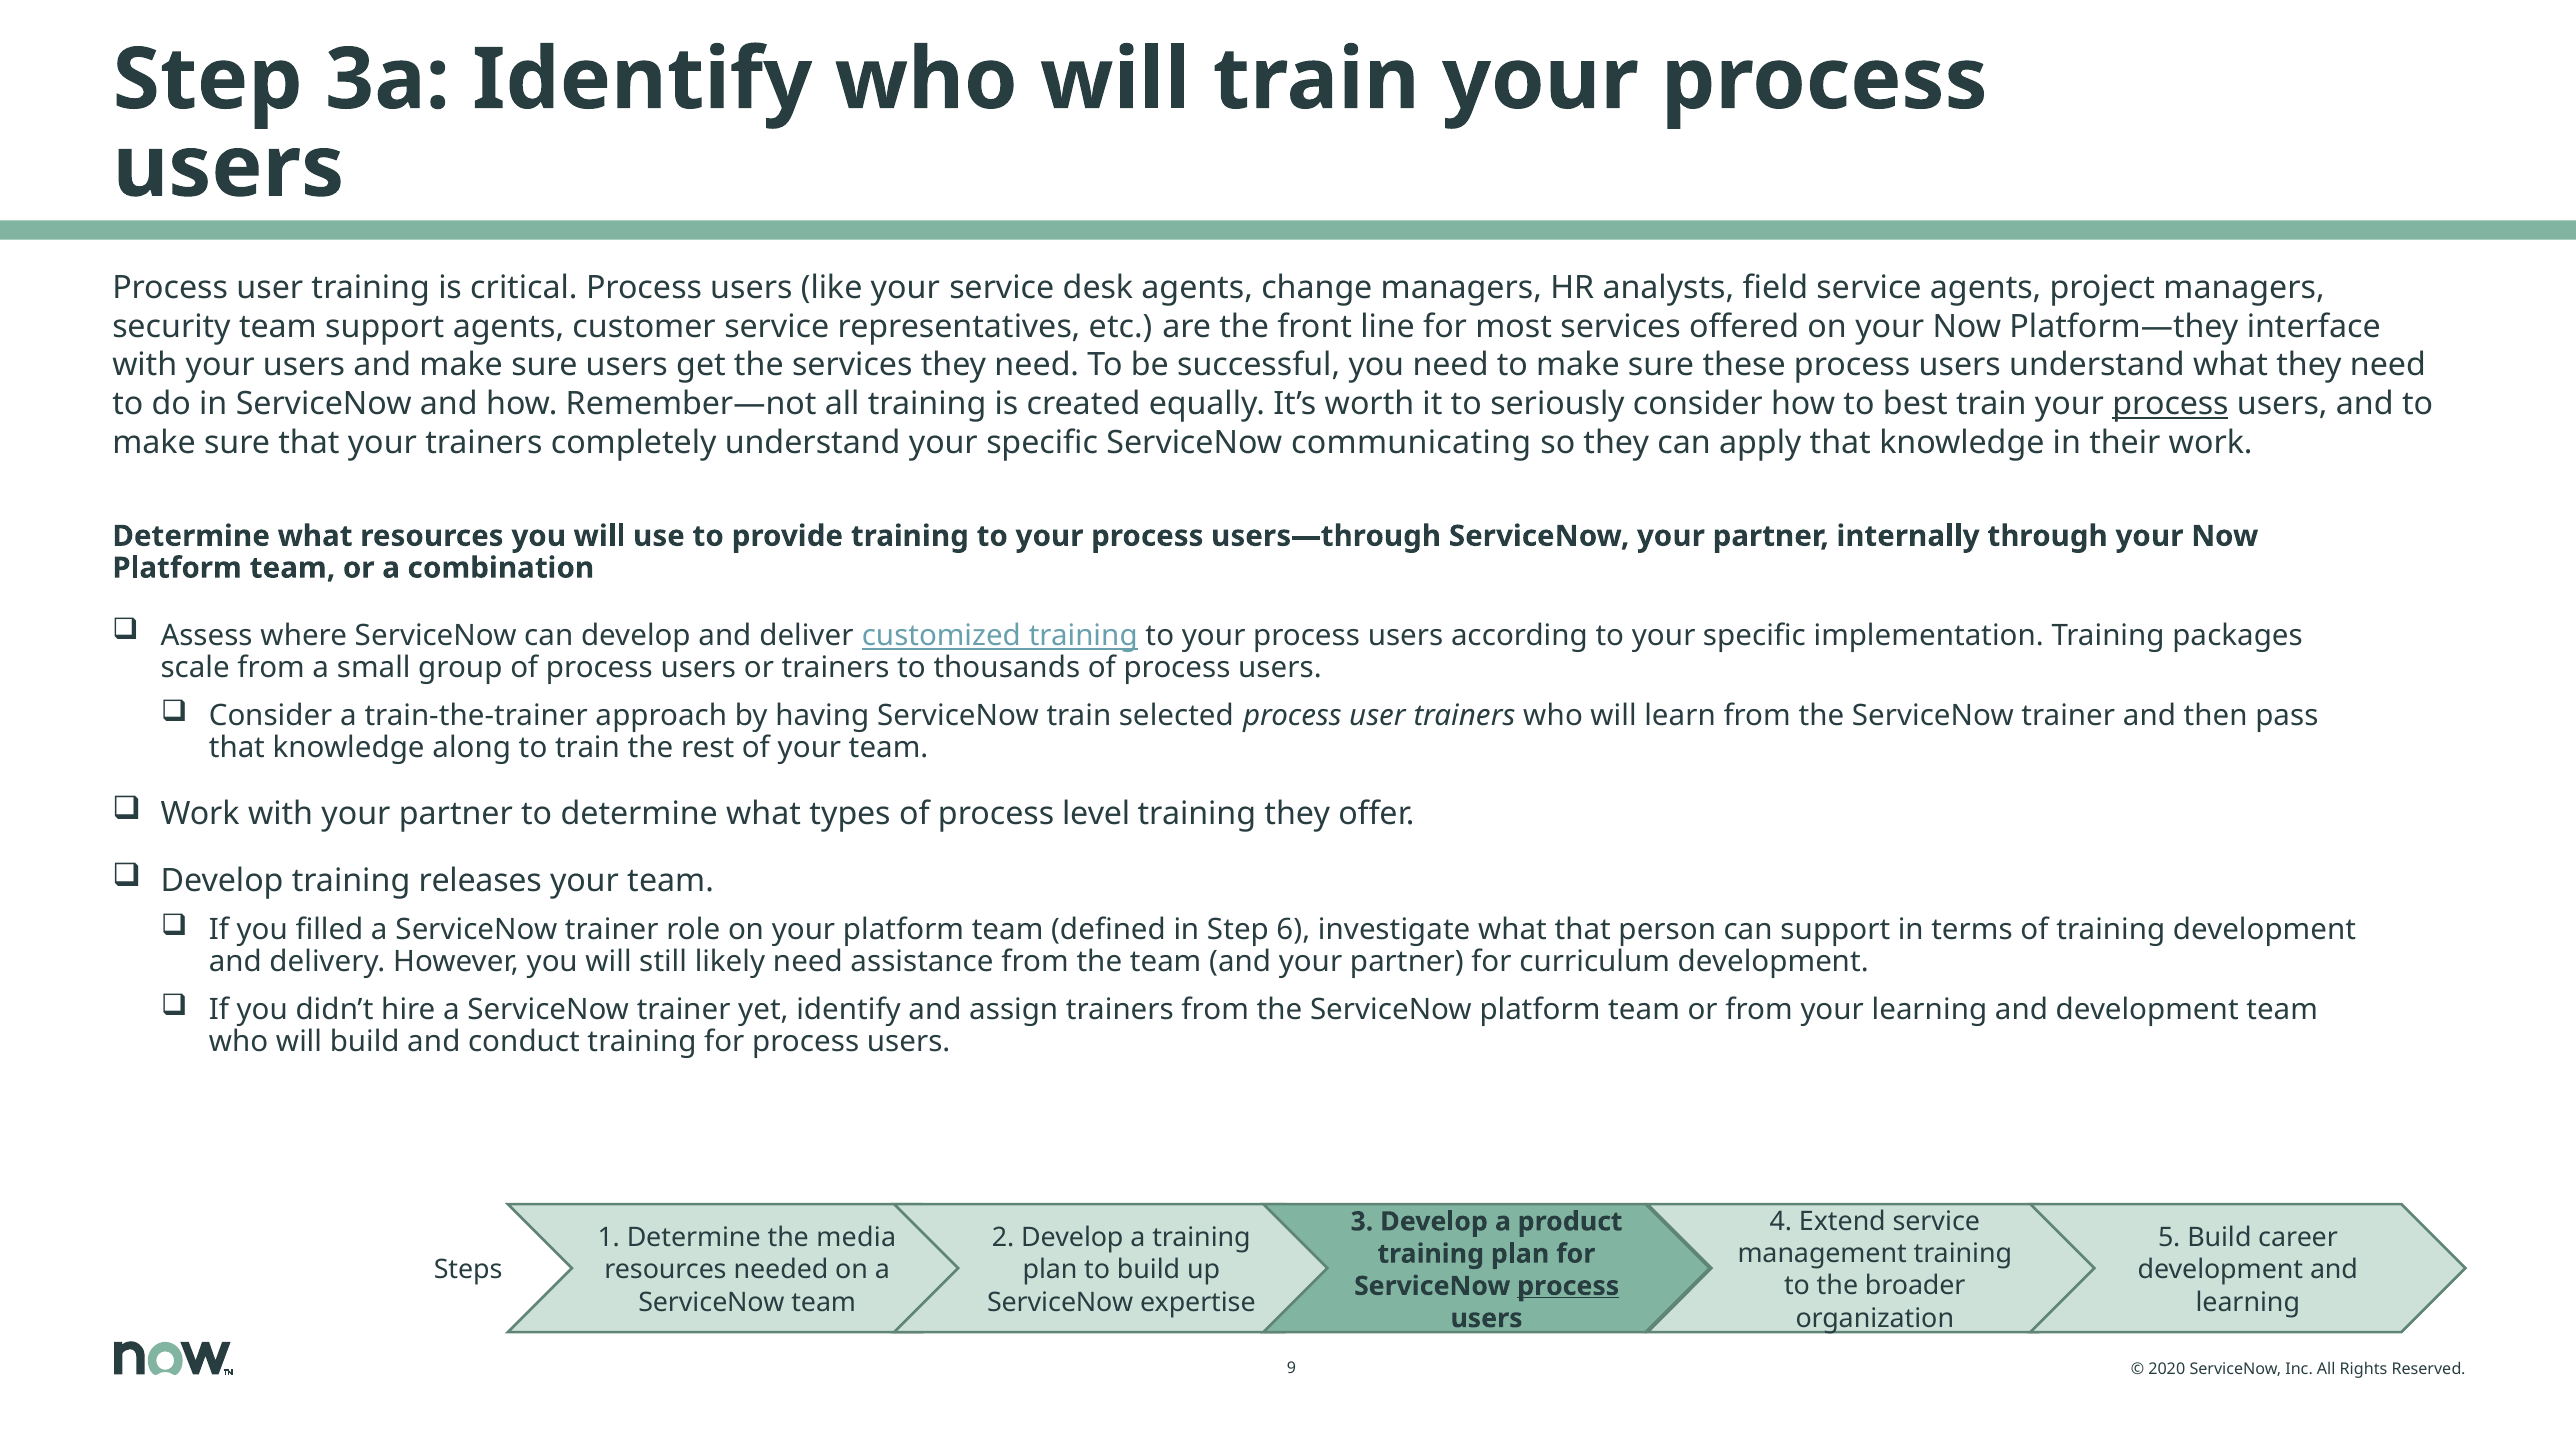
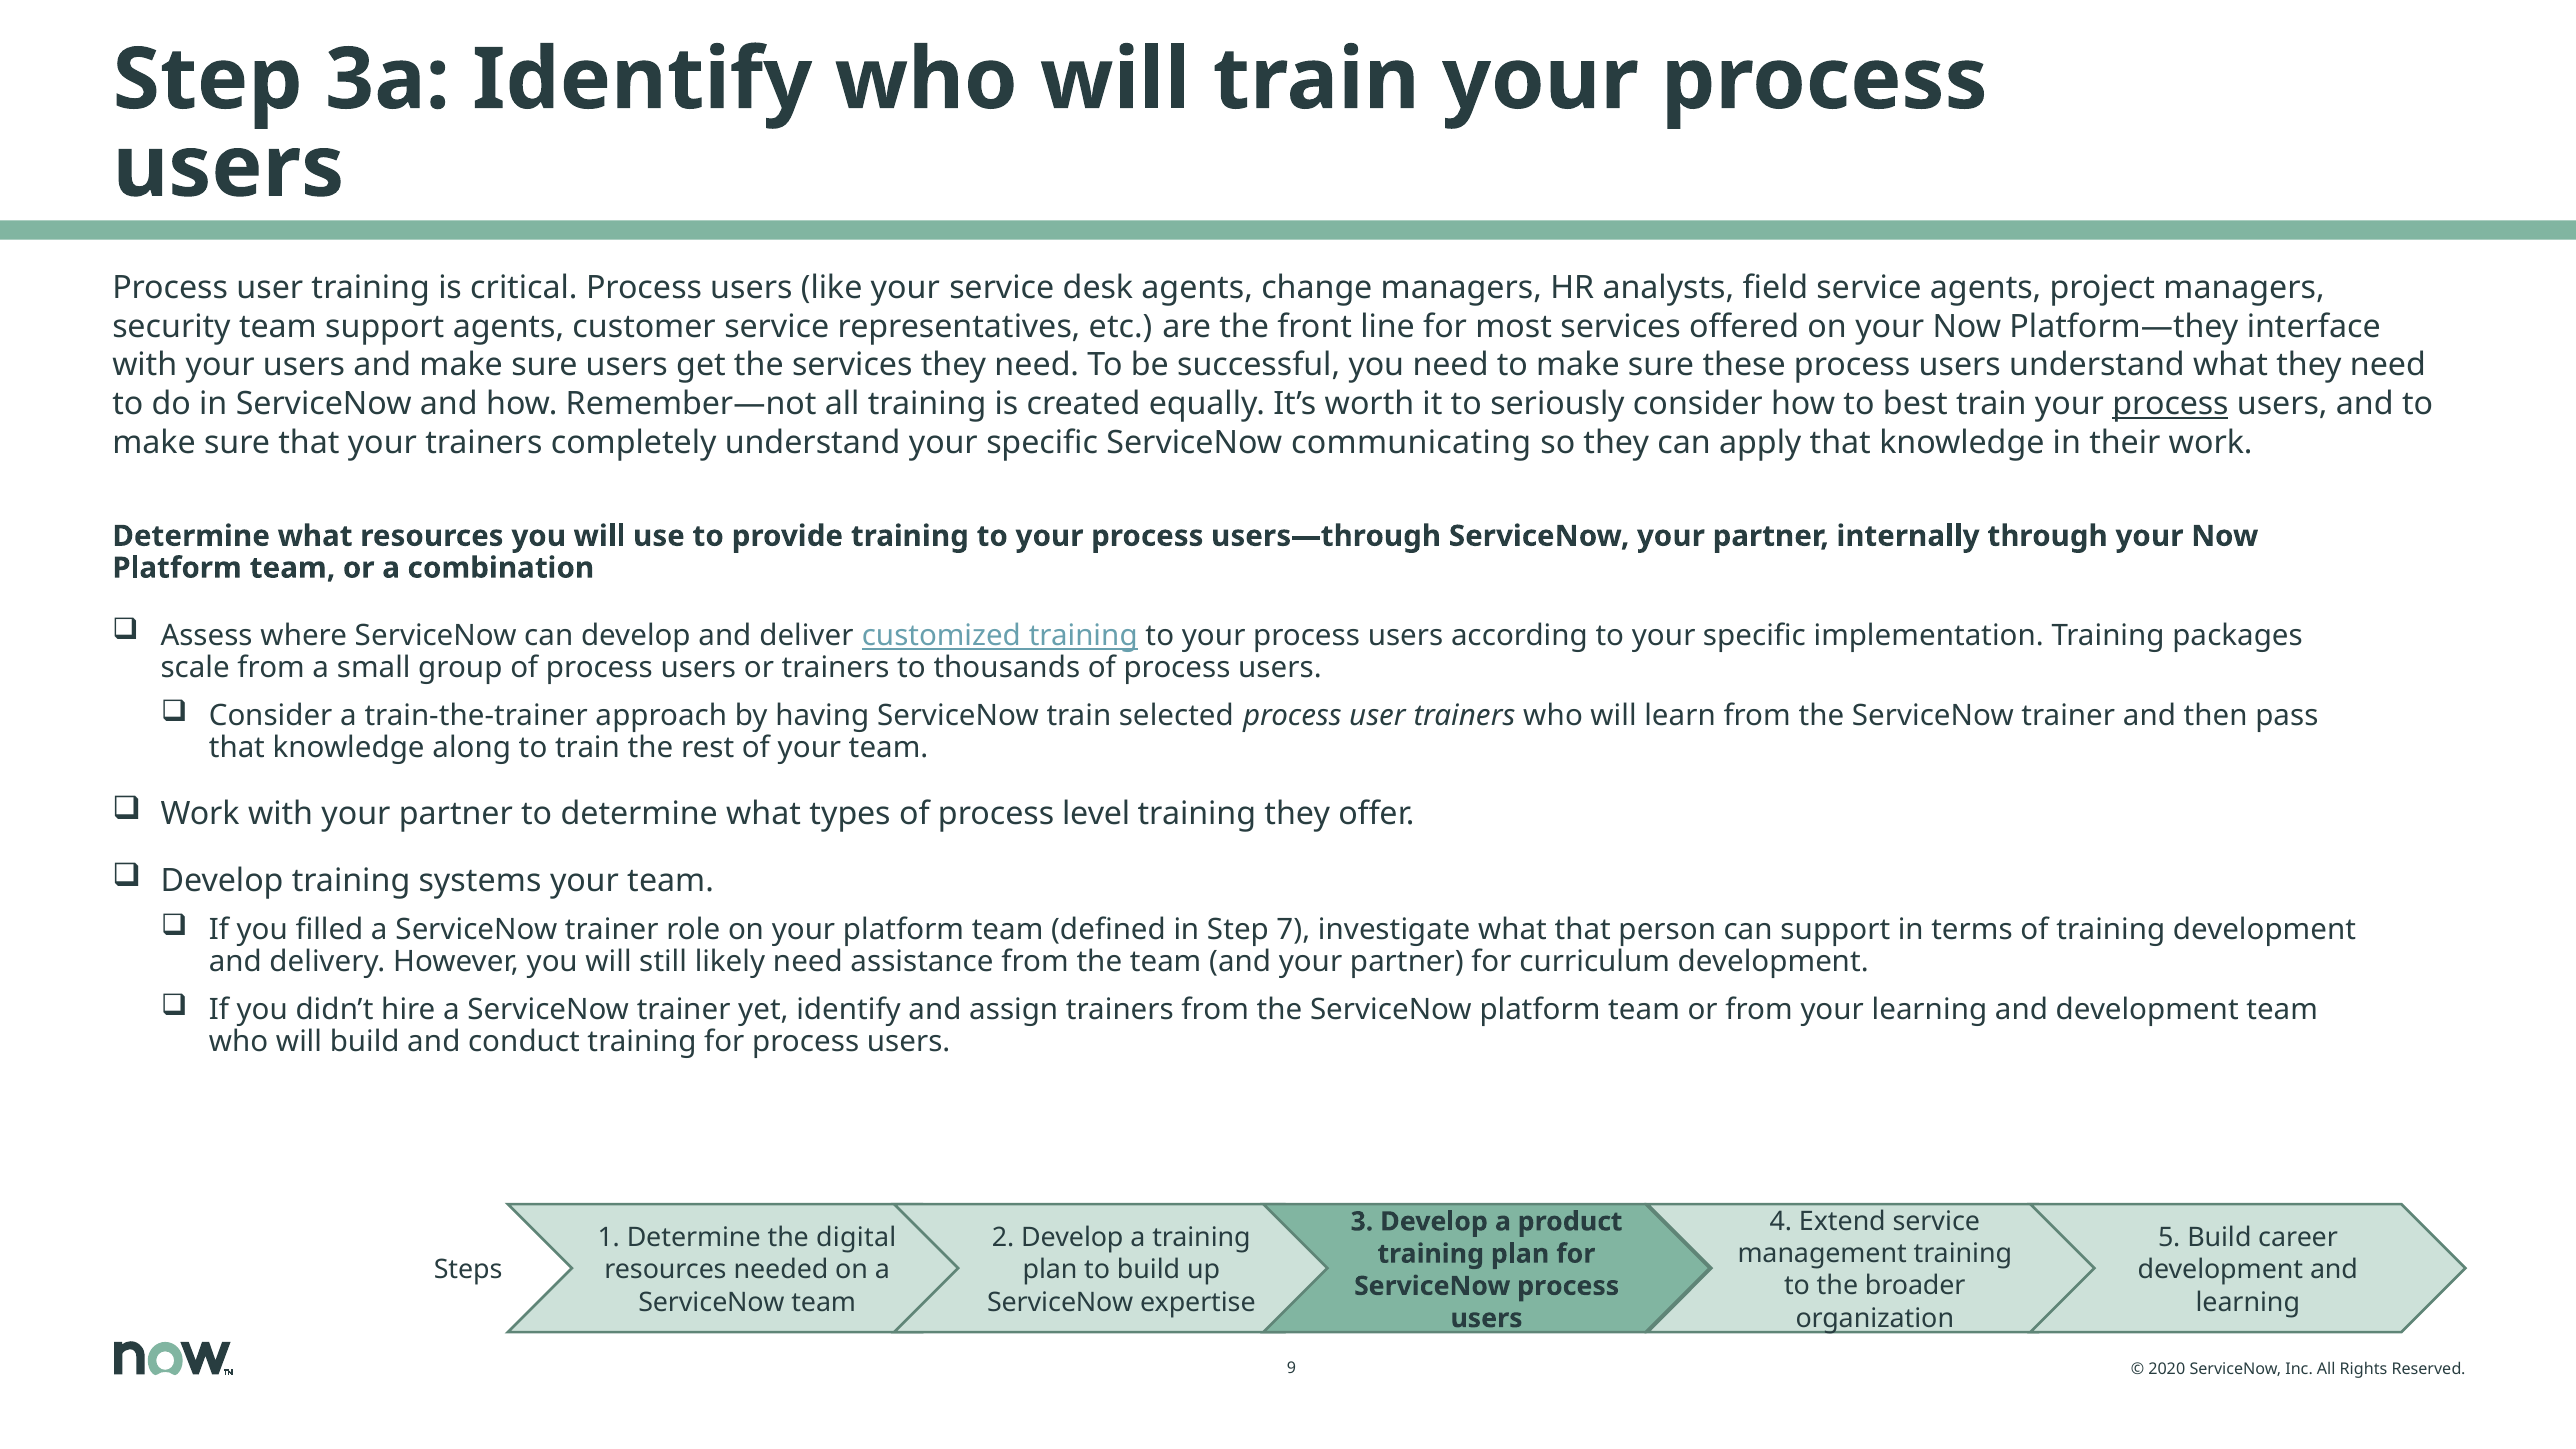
releases: releases -> systems (480, 881)
6: 6 -> 7 (1293, 930)
media: media -> digital (856, 1238)
process underline: present -> none (1568, 1286)
